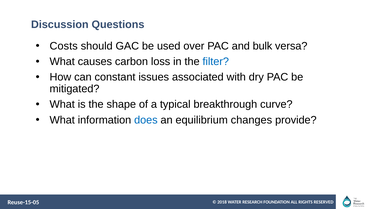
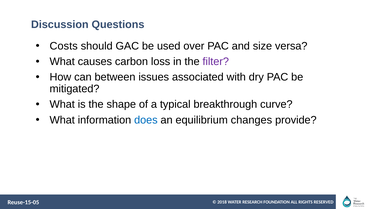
bulk: bulk -> size (262, 46)
filter colour: blue -> purple (216, 61)
constant: constant -> between (115, 77)
